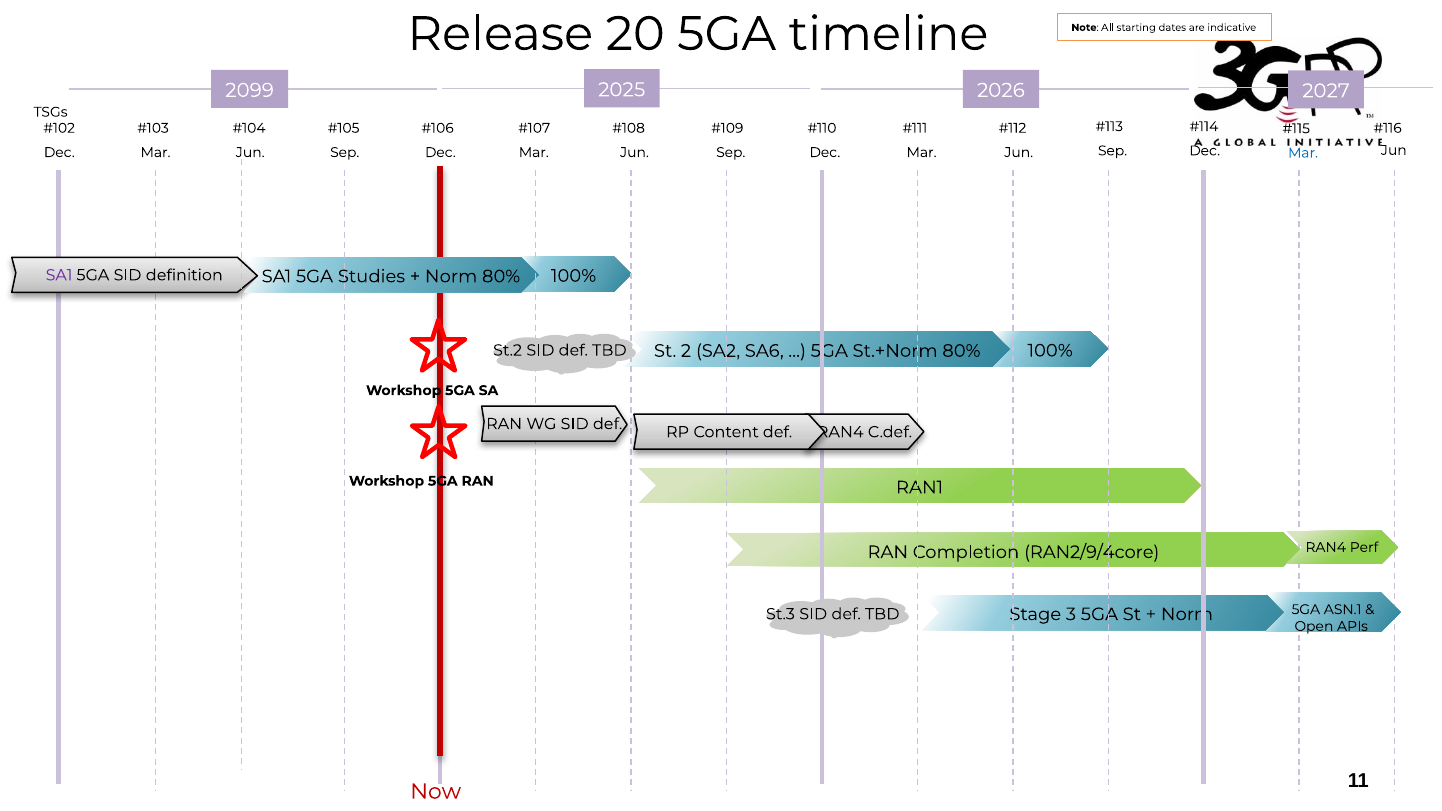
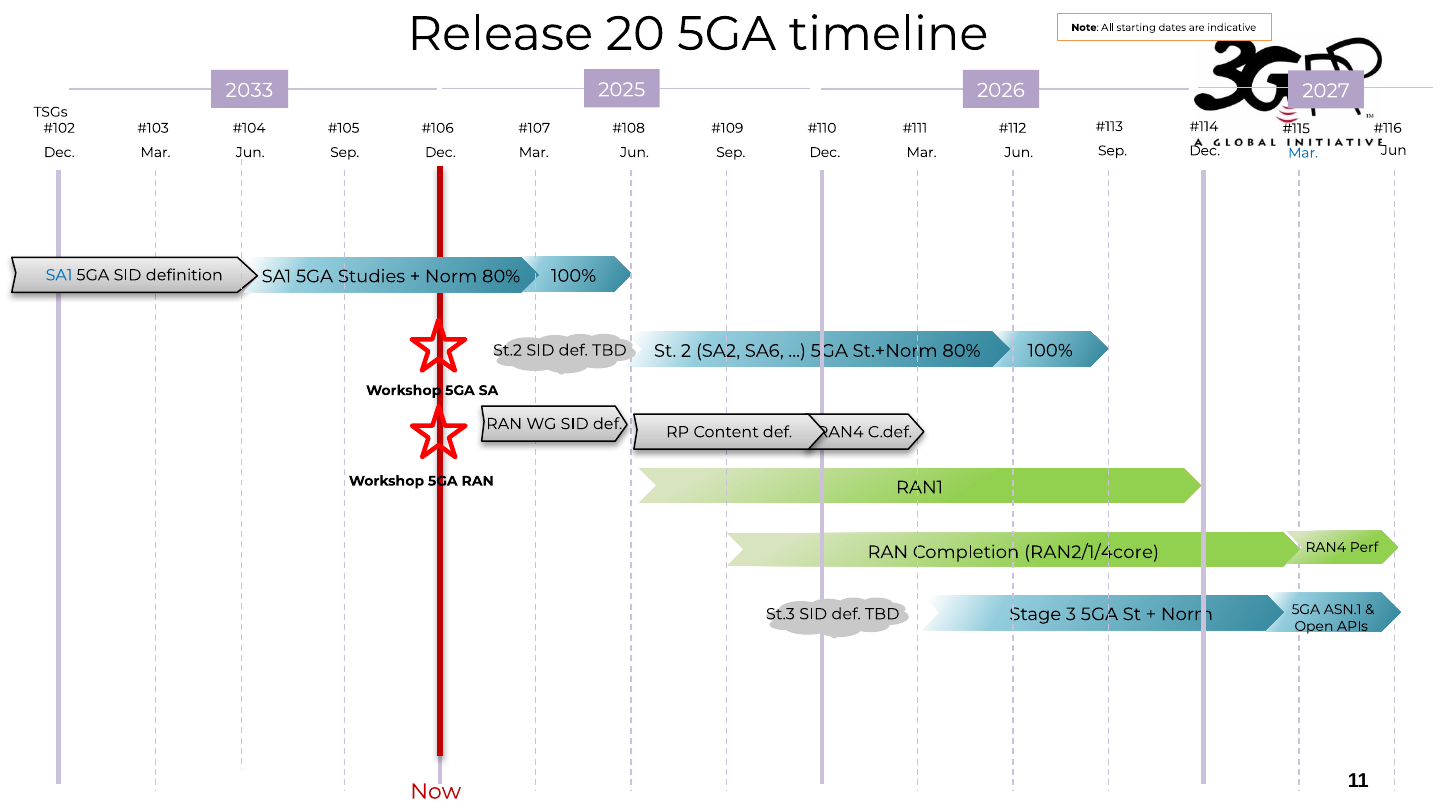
2099: 2099 -> 2033 (249, 90)
SA1 colour: purple -> blue (59, 275)
RAN2/9/4core: RAN2/9/4core -> RAN2/1/4core (1092, 552)
